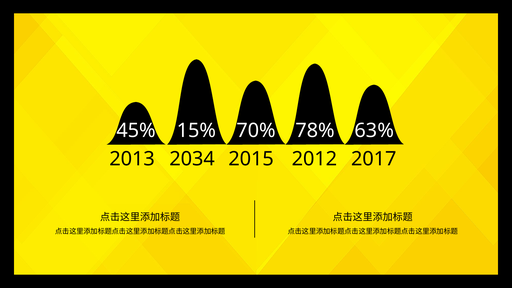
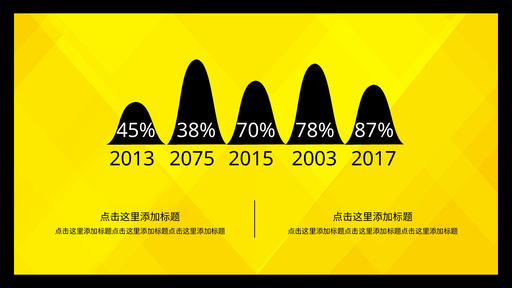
15%: 15% -> 38% (197, 131)
63%: 63% -> 87% (374, 131)
2034: 2034 -> 2075 (192, 159)
2012: 2012 -> 2003 (315, 159)
